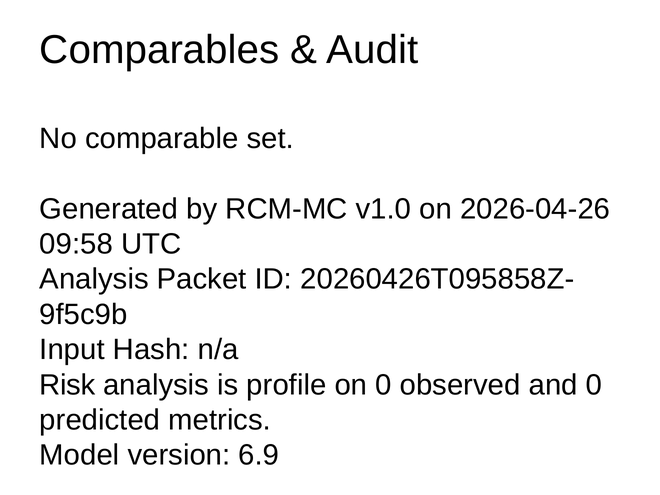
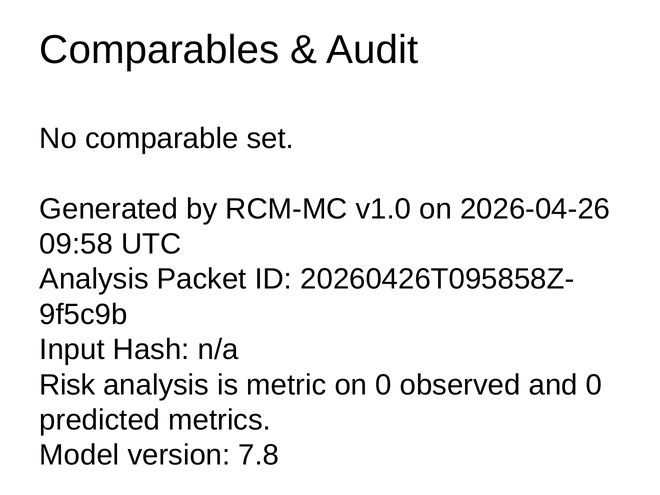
profile: profile -> metric (286, 385)
6.9: 6.9 -> 7.8 (259, 455)
